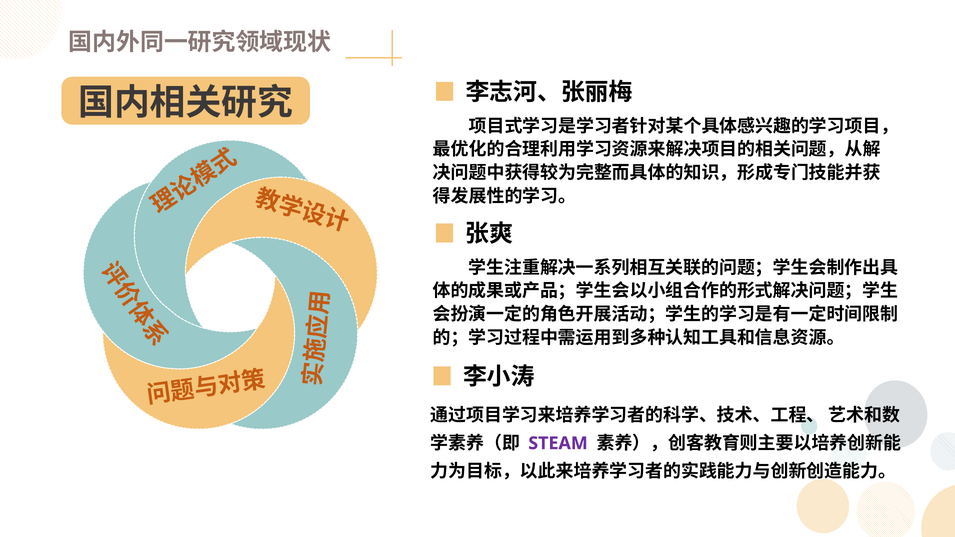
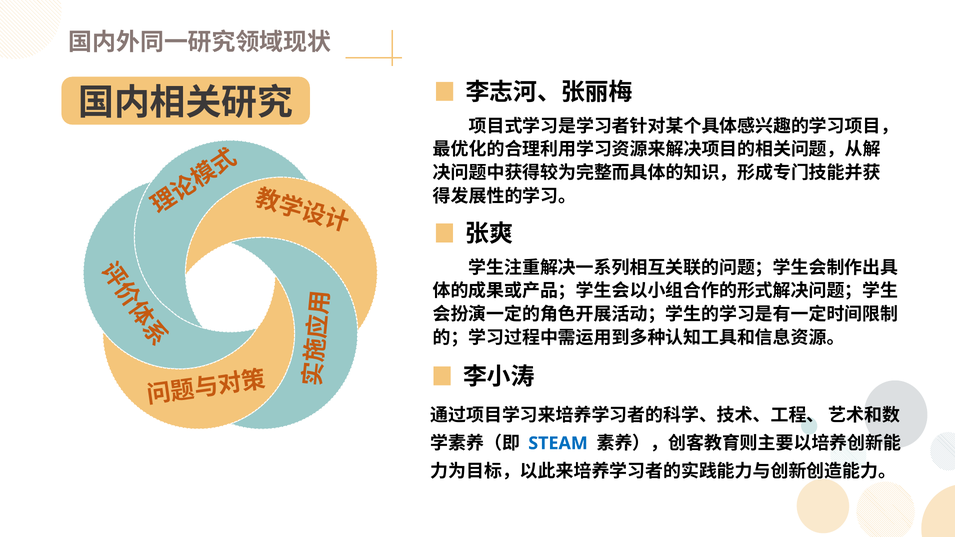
STEAM colour: purple -> blue (558, 443)
